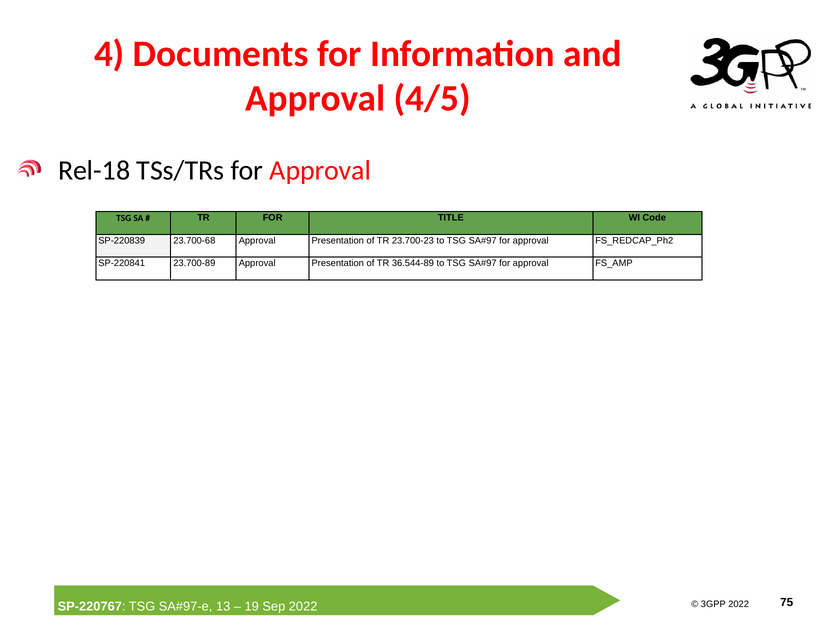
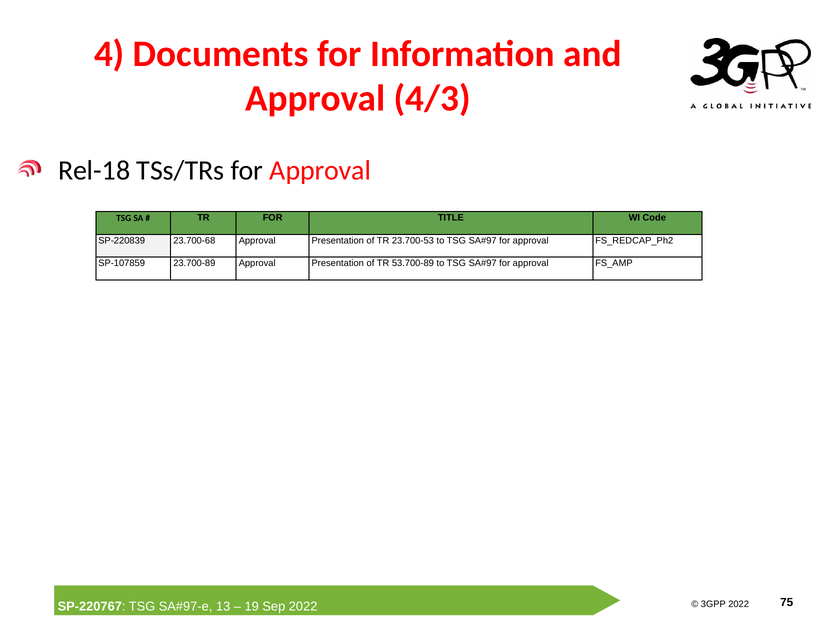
4/5: 4/5 -> 4/3 (432, 98)
23.700-23: 23.700-23 -> 23.700-53 (413, 240)
SP-220841: SP-220841 -> SP-107859 (122, 263)
36.544-89: 36.544-89 -> 53.700-89 (413, 263)
